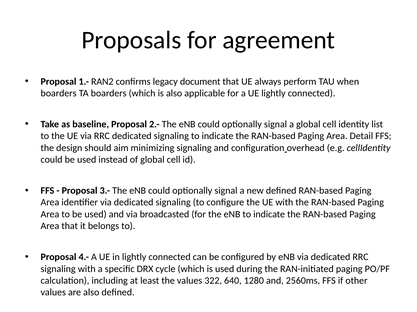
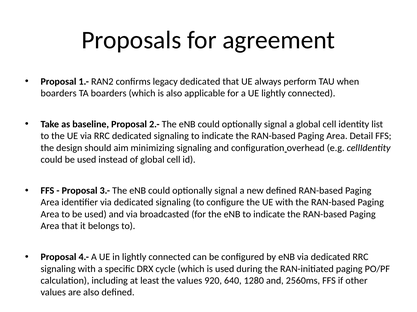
legacy document: document -> dedicated (200, 82)
322: 322 -> 920 (213, 281)
